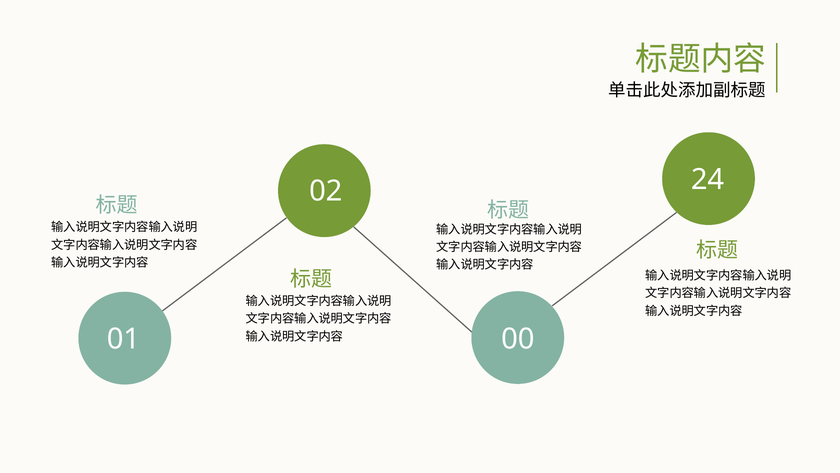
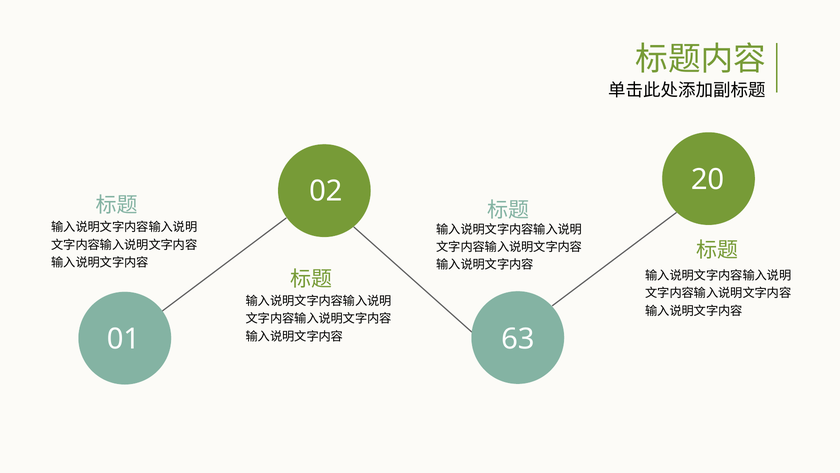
24: 24 -> 20 (708, 179)
00: 00 -> 63 (518, 339)
